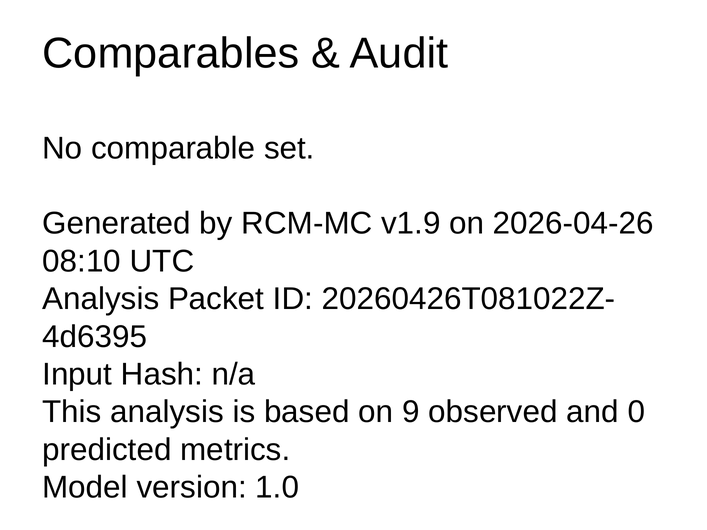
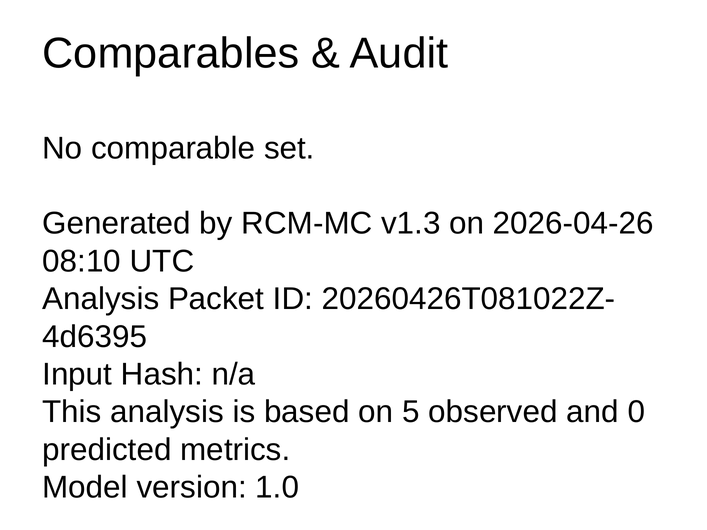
v1.9: v1.9 -> v1.3 (411, 224)
9: 9 -> 5 (411, 412)
